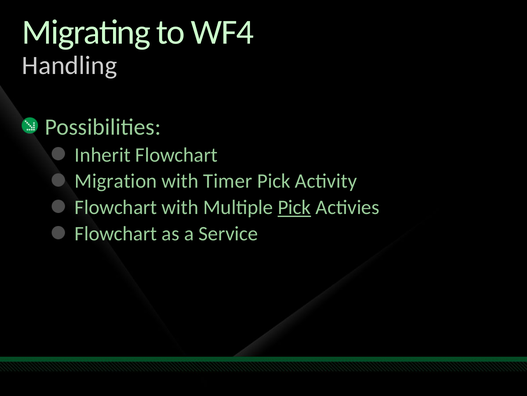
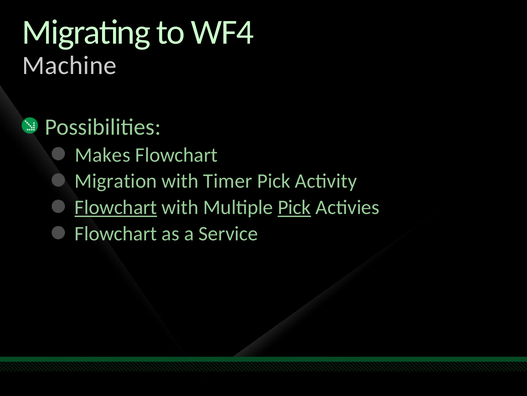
Handling: Handling -> Machine (69, 65)
Inherit: Inherit -> Makes (103, 155)
Flowchart underline: none -> present (116, 207)
